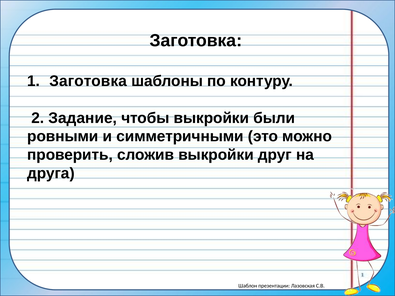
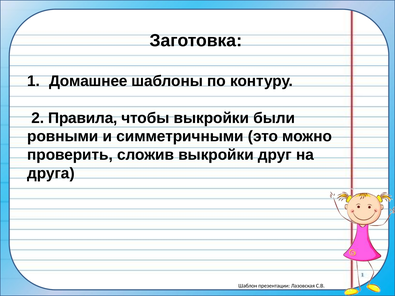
Заготовка: Заготовка -> Домашнее (88, 81)
Задание: Задание -> Правила (83, 118)
